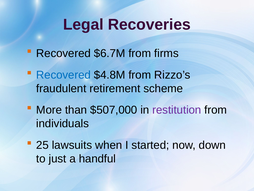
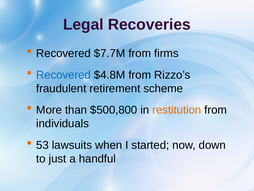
$6.7M: $6.7M -> $7.7M (110, 53)
$507,000: $507,000 -> $500,800 (114, 110)
restitution colour: purple -> orange (177, 110)
25: 25 -> 53 (42, 145)
